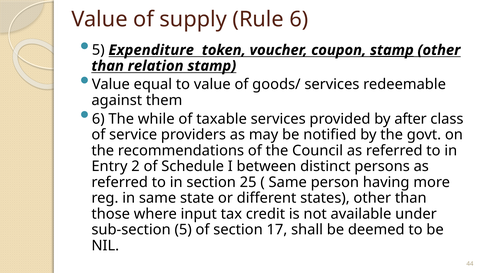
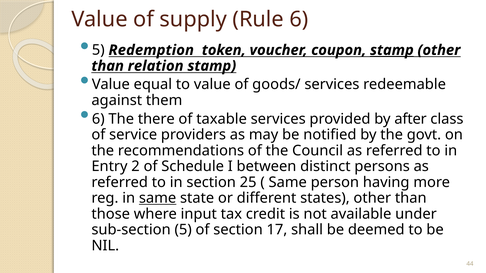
Expenditure: Expenditure -> Redemption (151, 50)
while: while -> there (156, 119)
same underline: none -> present (158, 198)
